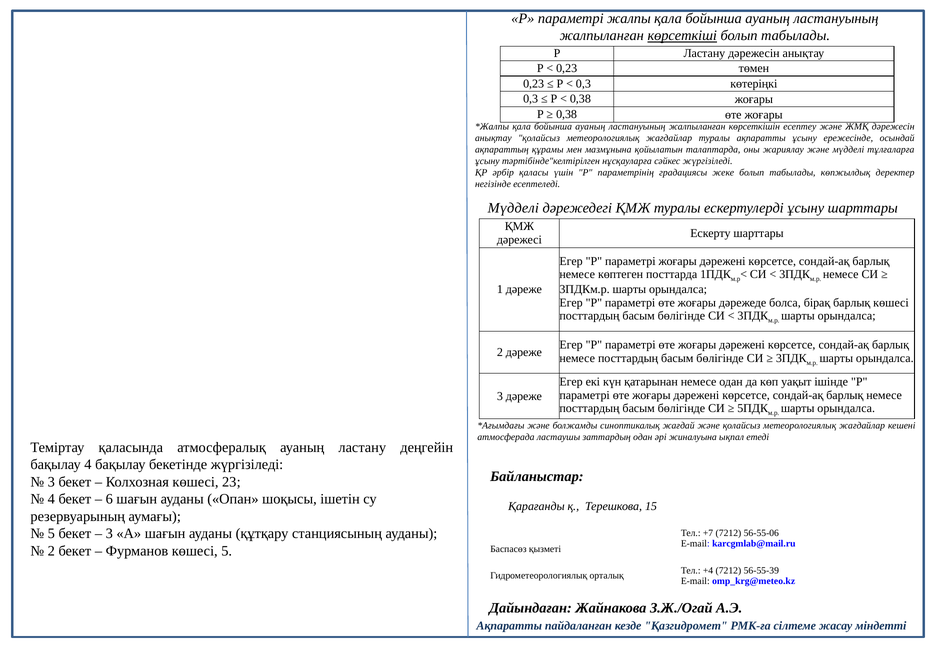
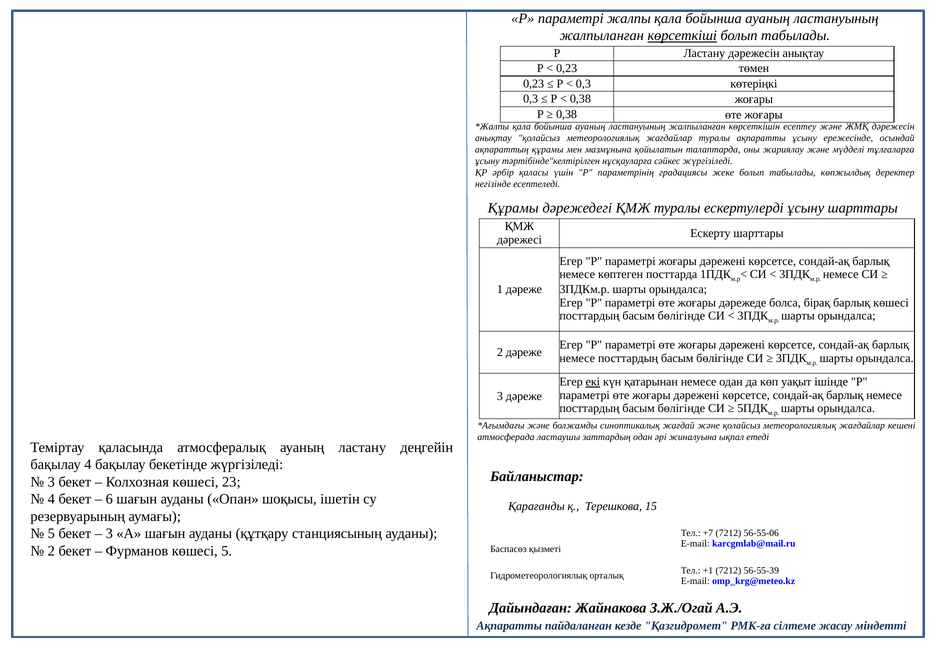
Мүдделі: Мүдделі -> Құрамы (513, 208)
екі underline: none -> present (593, 382)
+4: +4 -> +1 (708, 570)
